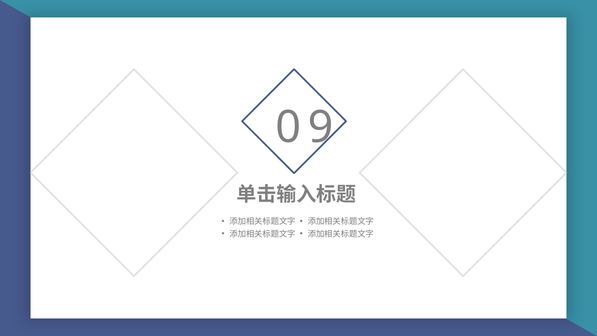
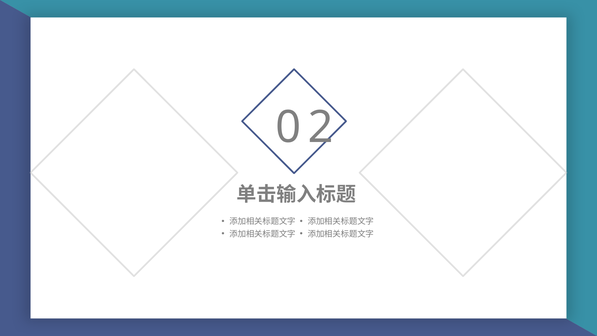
9: 9 -> 2 (321, 127)
